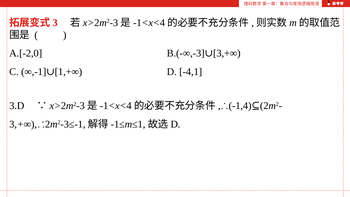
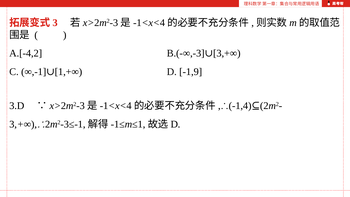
A.[-2,0: A.[-2,0 -> A.[-4,2 (26, 53)
-4,1: -4,1 -> -1,9 (191, 72)
